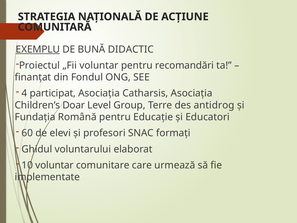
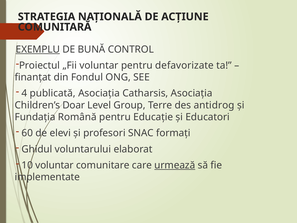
DIDACTIC: DIDACTIC -> CONTROL (131, 49)
recomandări: recomandări -> defavorizate (184, 65)
participat: participat -> publicată (53, 93)
urmează underline: none -> present (175, 165)
